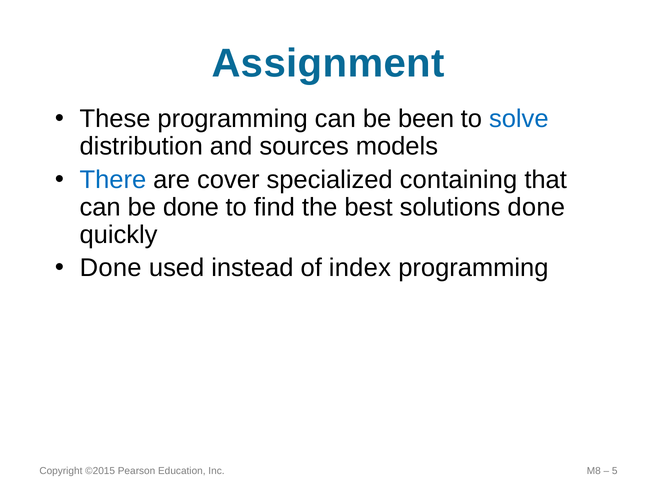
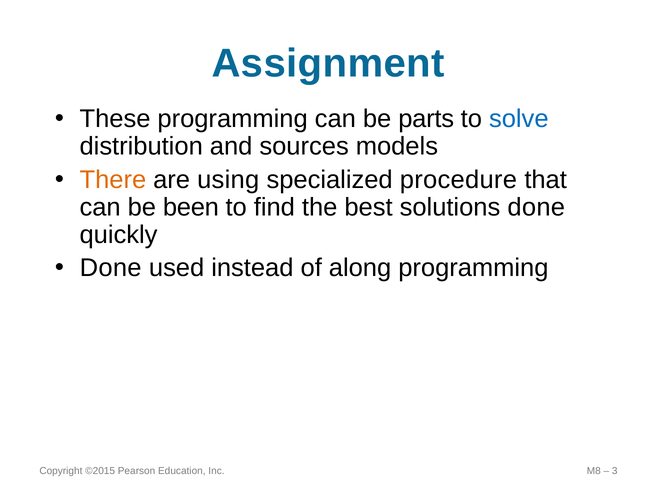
been: been -> parts (426, 119)
There colour: blue -> orange (113, 179)
cover: cover -> using (228, 179)
containing: containing -> procedure (458, 179)
be done: done -> been (191, 207)
index: index -> along (360, 268)
5: 5 -> 3 (615, 471)
